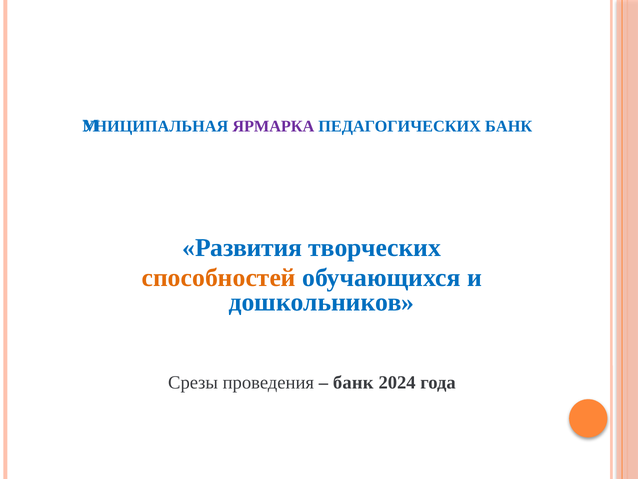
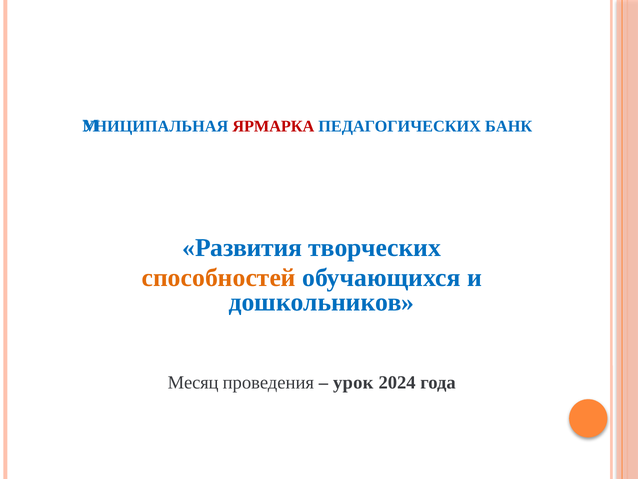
ЯРМАРКА colour: purple -> red (273, 126)
Срезы: Срезы -> Месяц (193, 382)
банк: банк -> урок (353, 382)
